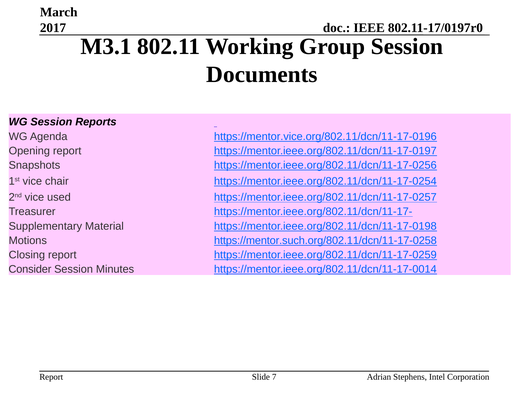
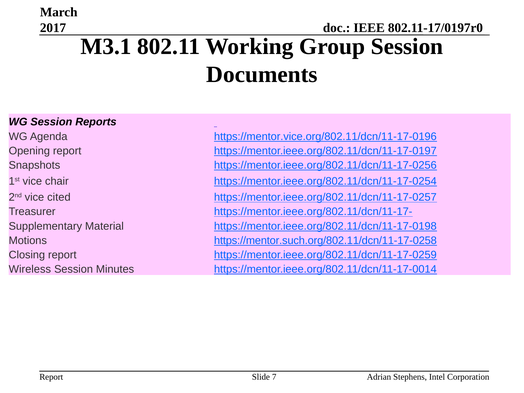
used: used -> cited (59, 197)
Consider: Consider -> Wireless (30, 269)
